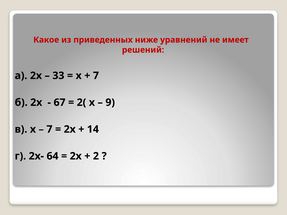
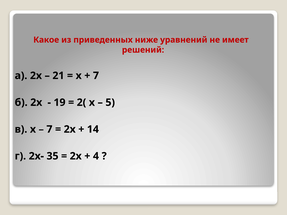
33: 33 -> 21 (58, 76)
67: 67 -> 19 (60, 103)
9: 9 -> 5 (110, 103)
64: 64 -> 35 (53, 156)
2: 2 -> 4 (96, 156)
